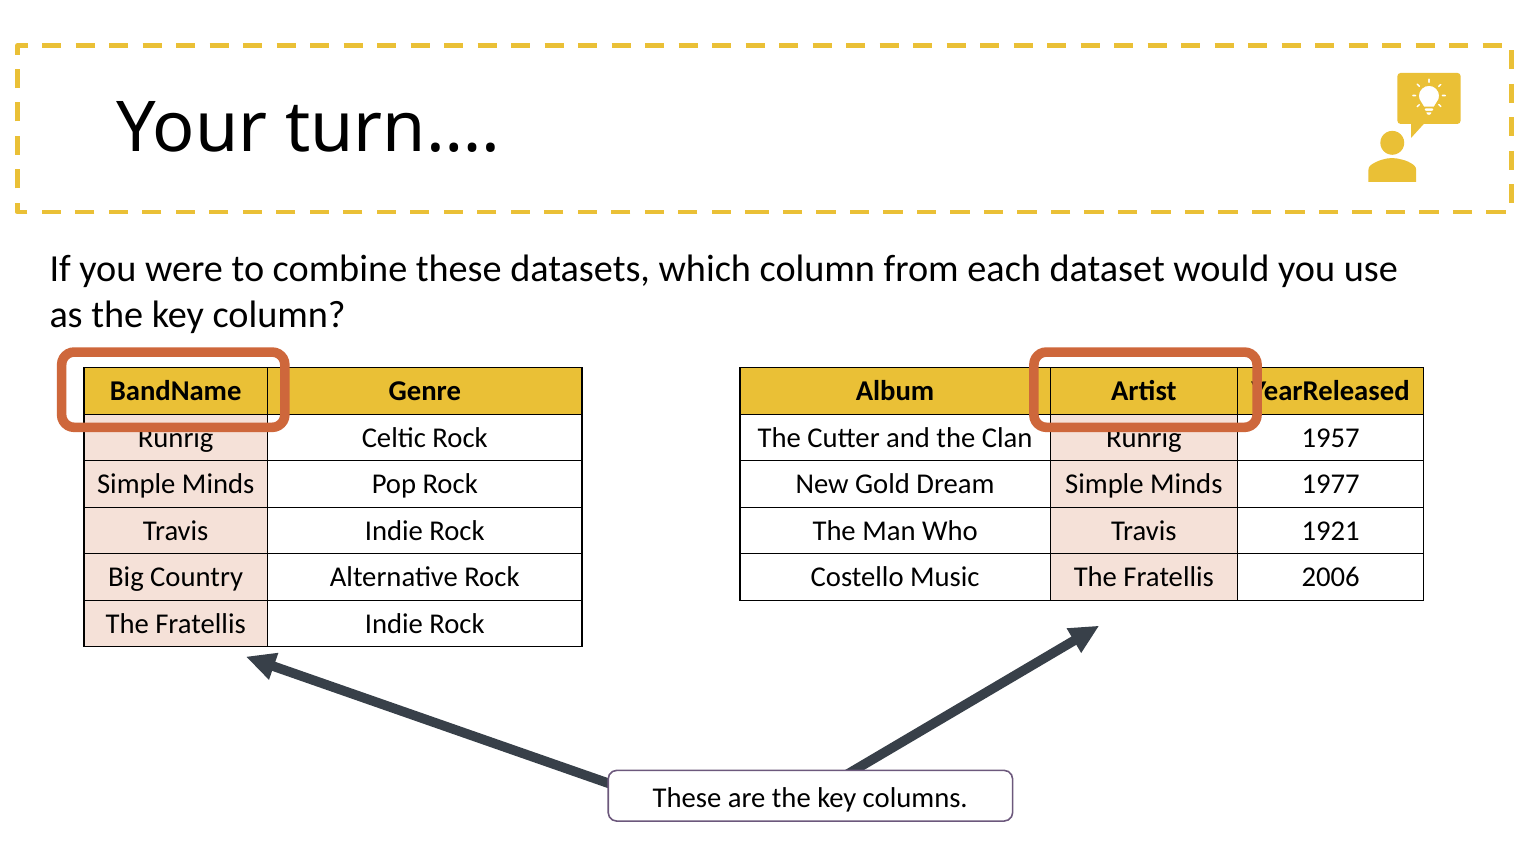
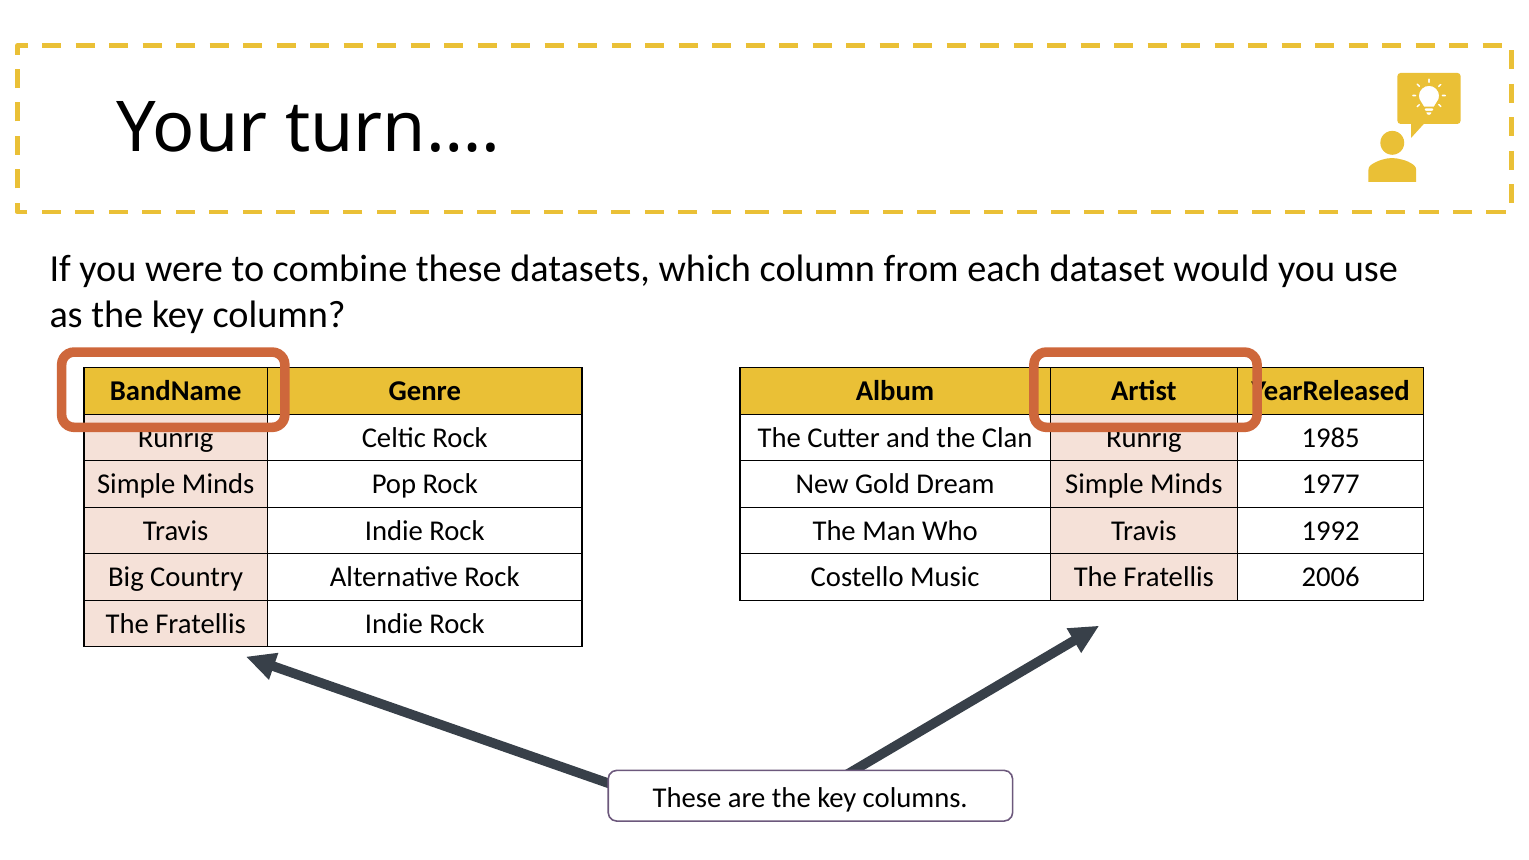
1957: 1957 -> 1985 (1331, 438)
1921: 1921 -> 1992 (1331, 531)
